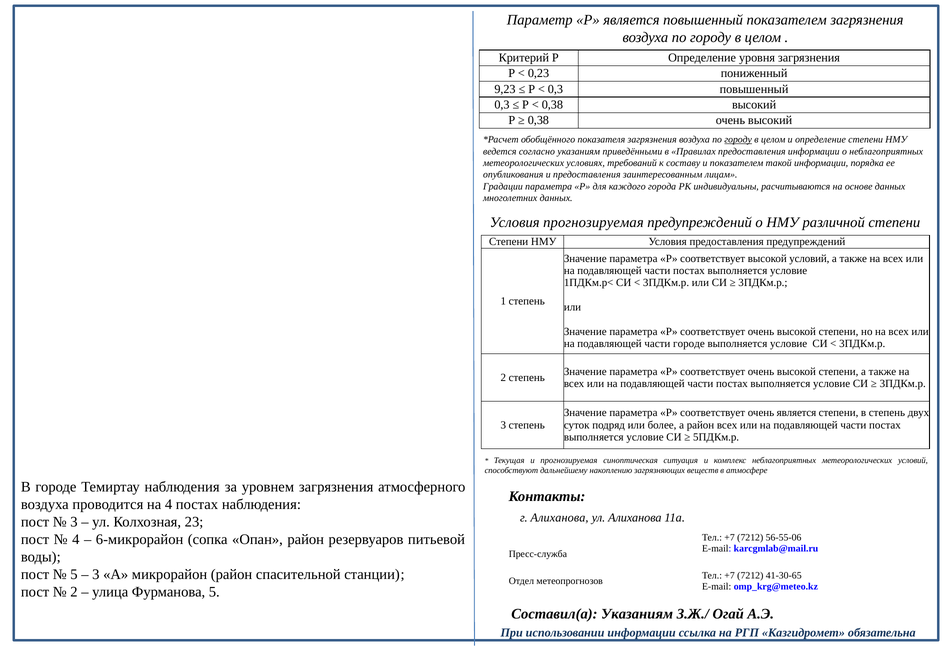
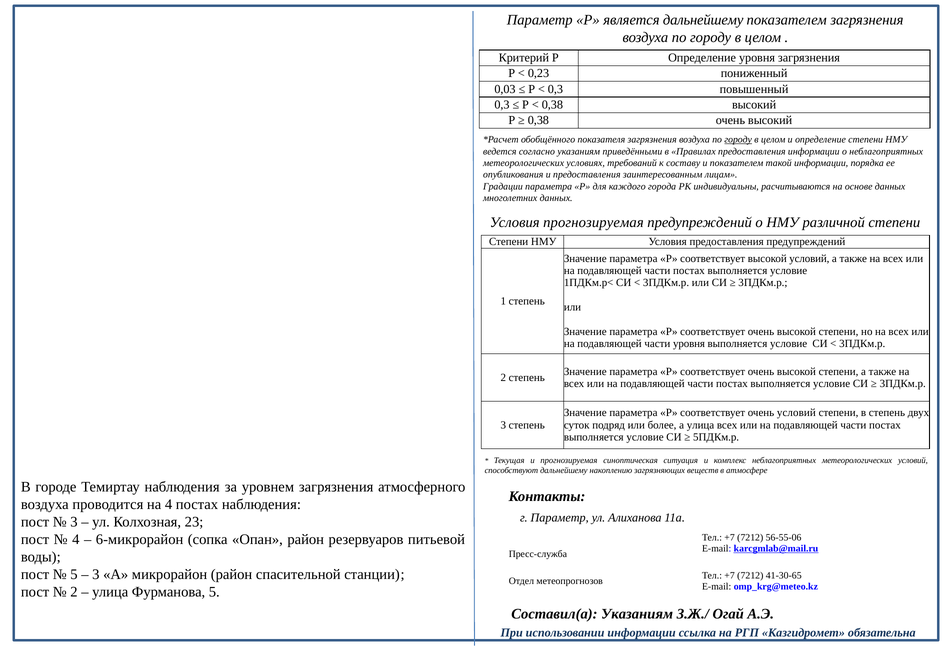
является повышенный: повышенный -> дальнейшему (703, 20)
9,23: 9,23 -> 0,03 (505, 89)
части городе: городе -> уровня (689, 344)
очень является: является -> условий (796, 413)
а район: район -> улица (700, 425)
г Алиханова: Алиханова -> Параметр (560, 518)
karcgmlab@mail.ru underline: none -> present (776, 548)
